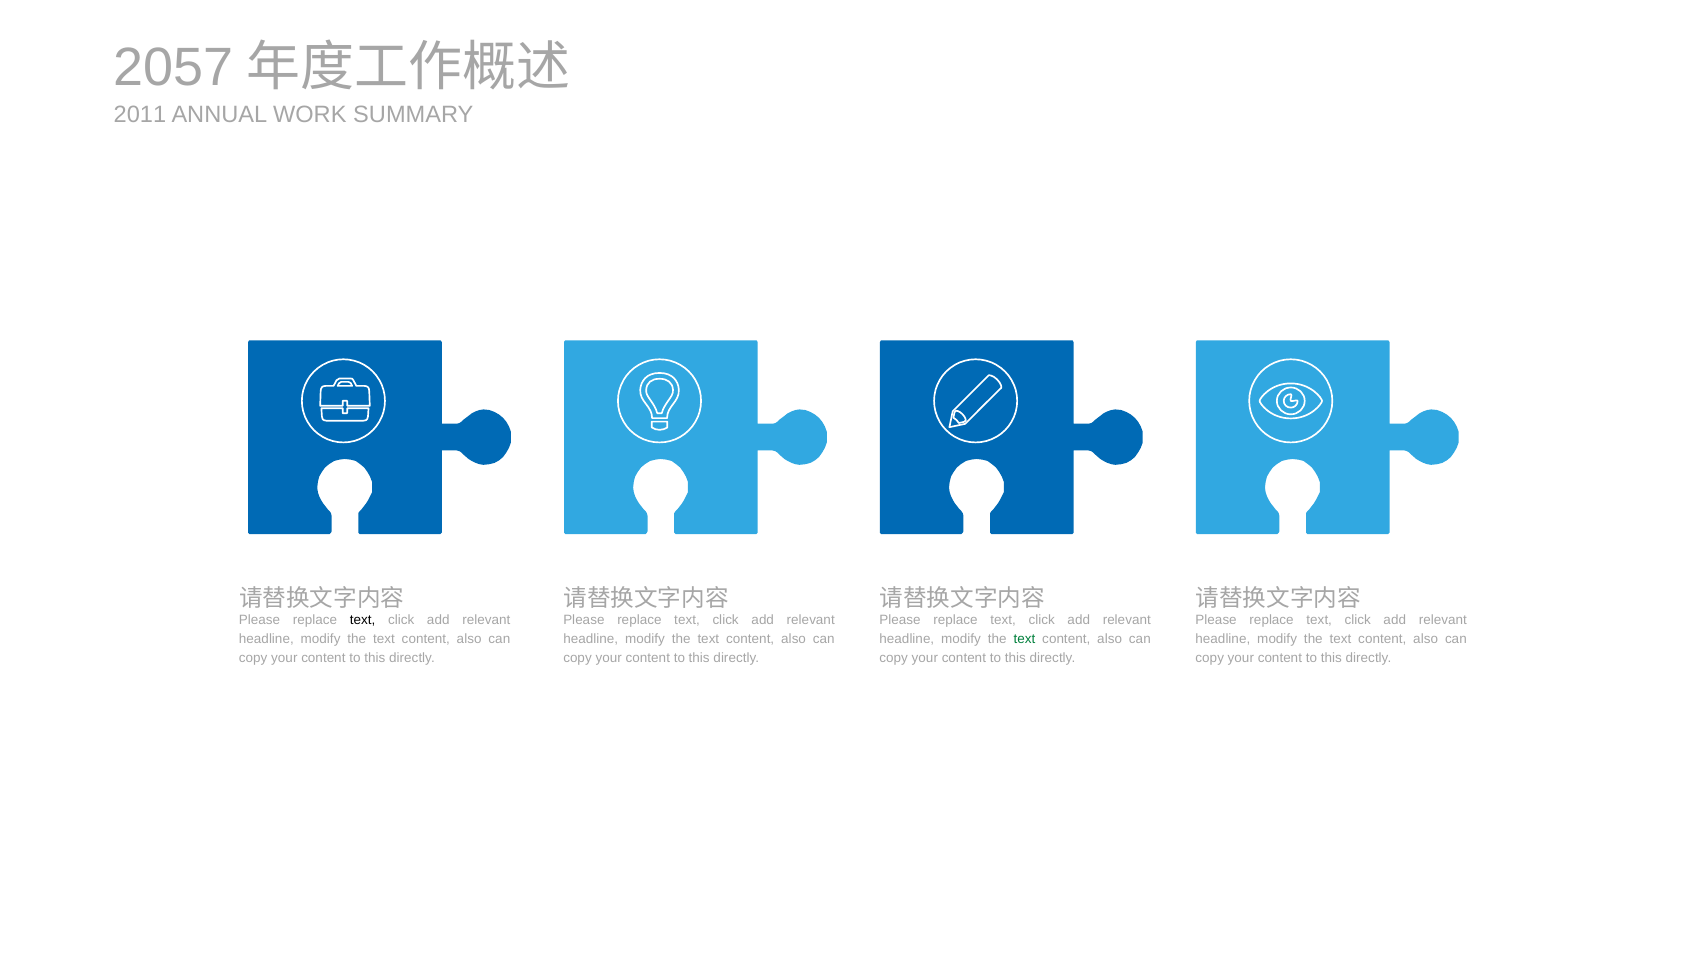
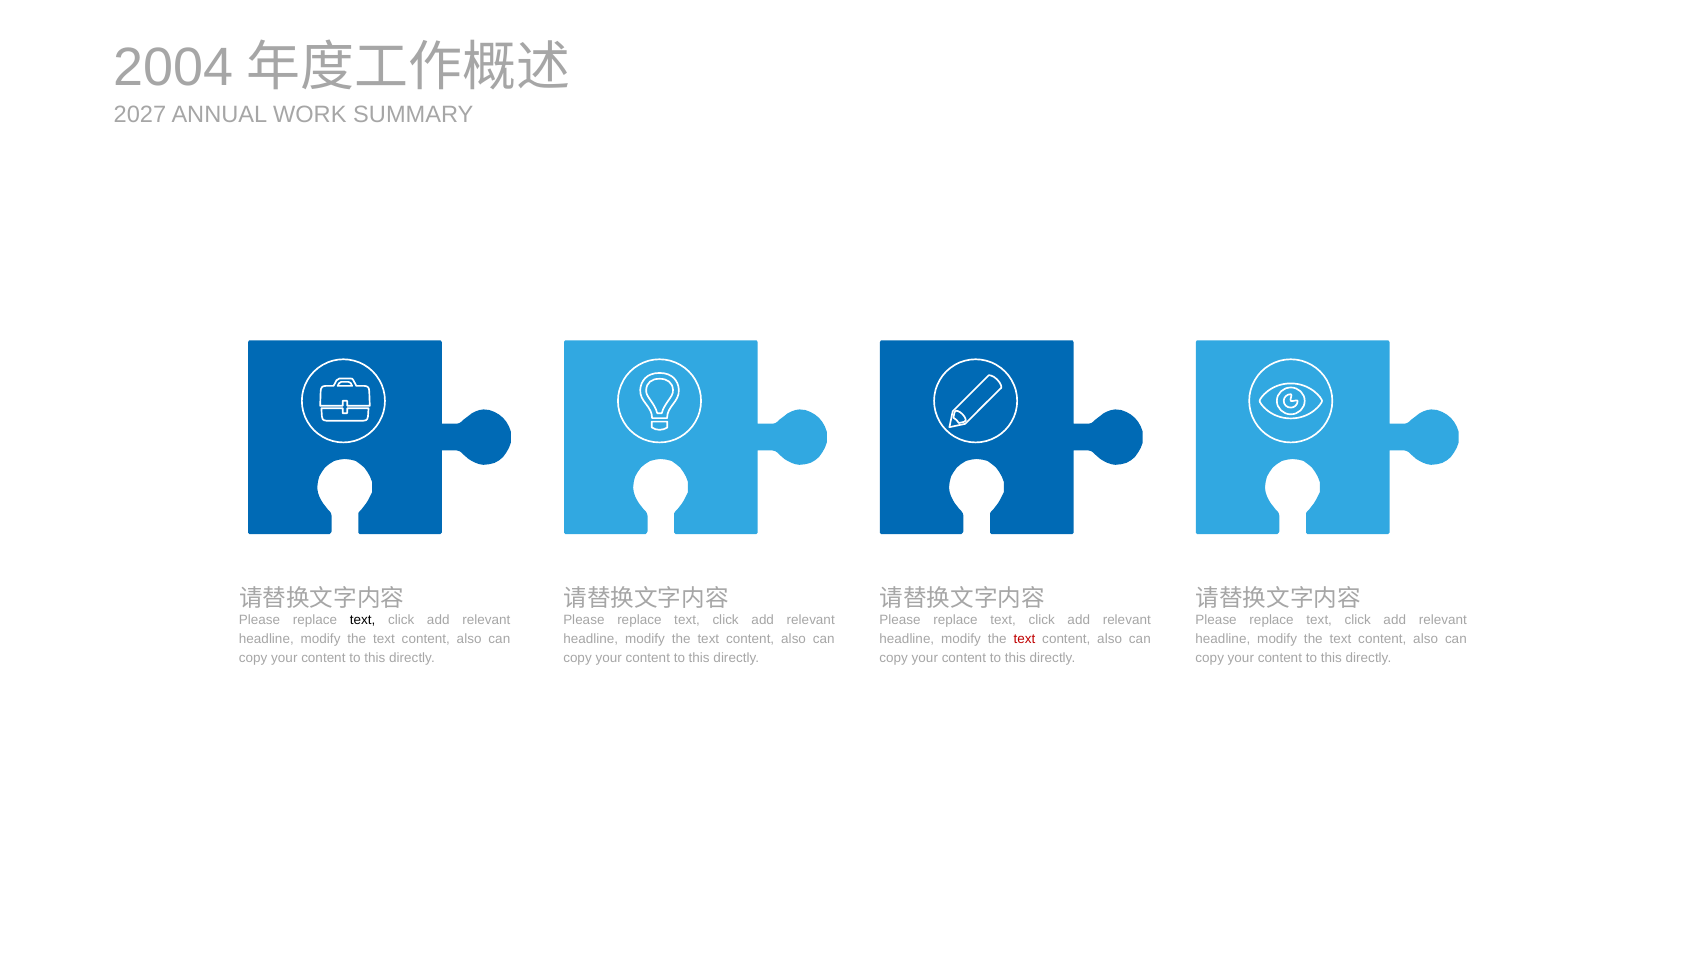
2057: 2057 -> 2004 (174, 67)
2011: 2011 -> 2027 (140, 114)
text colour: green -> red (1024, 639)
